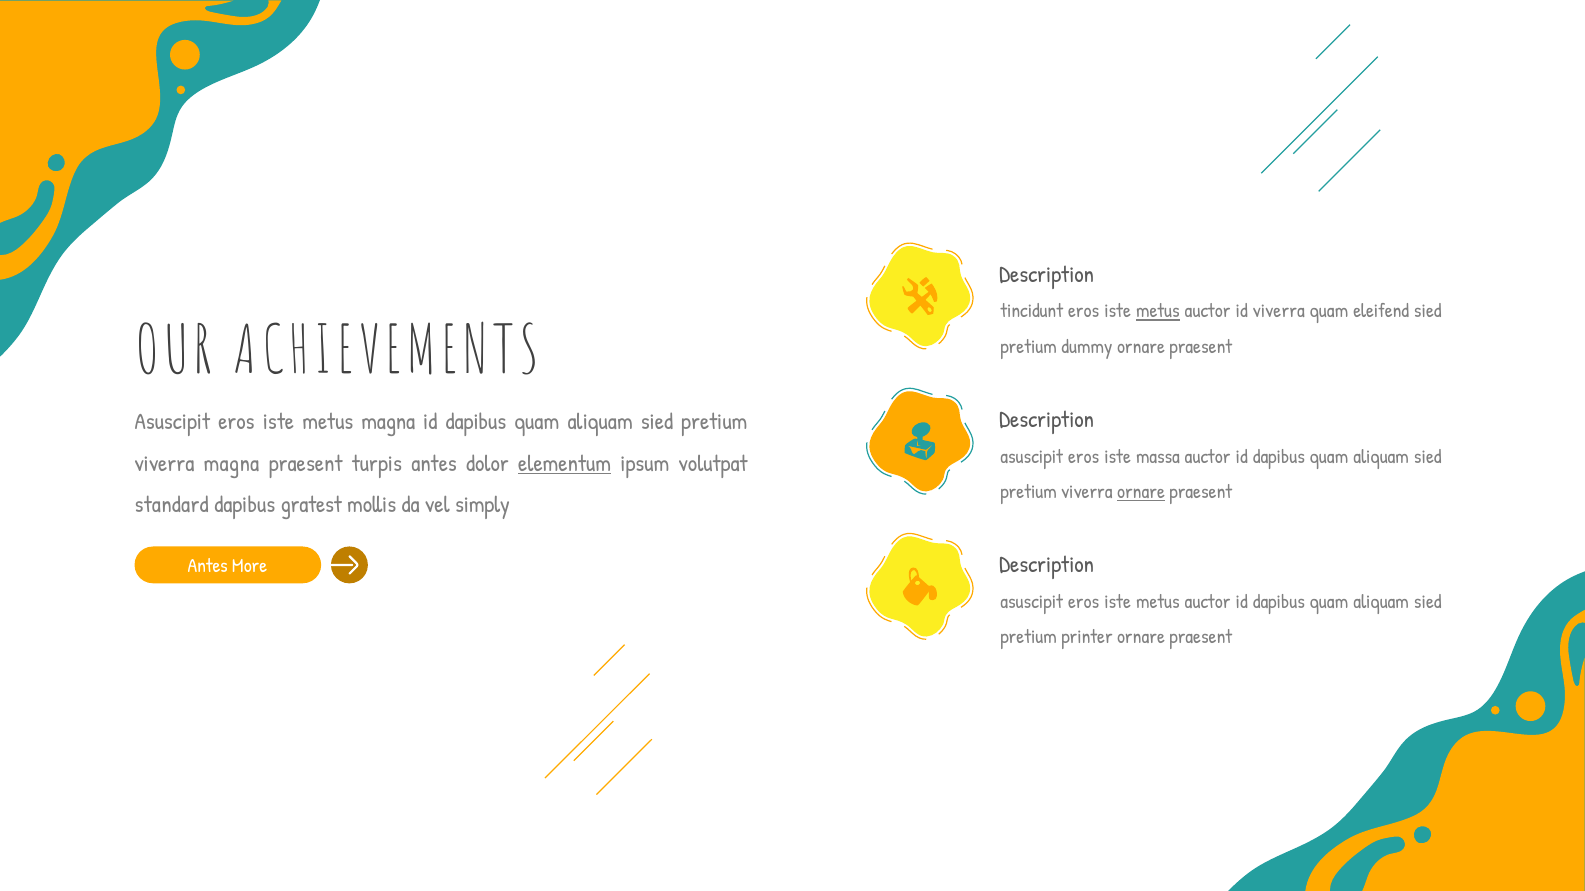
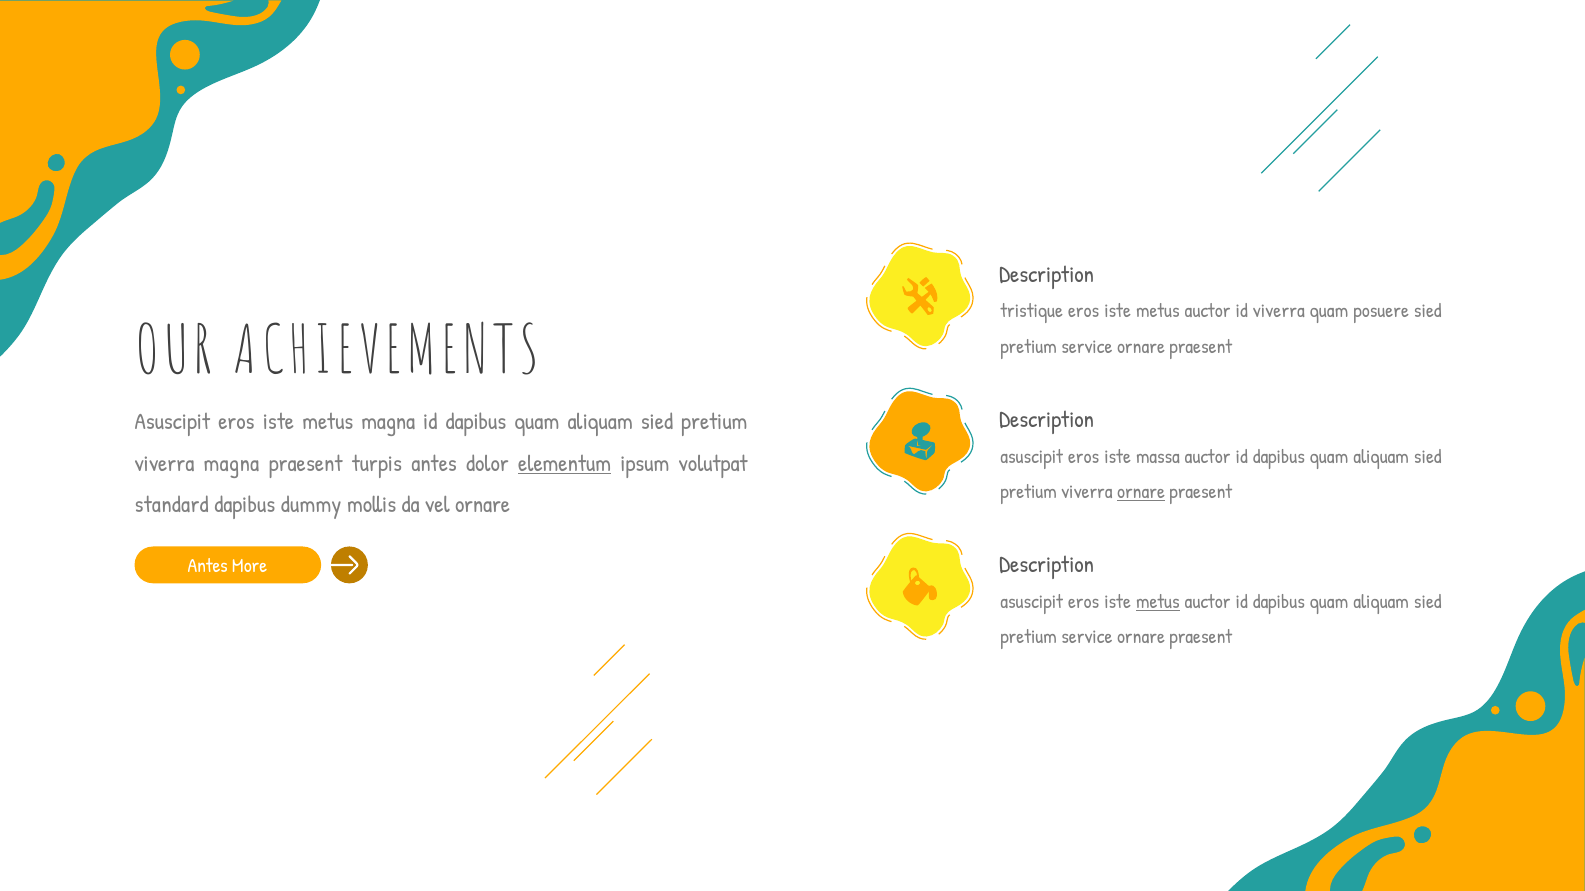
tincidunt: tincidunt -> tristique (1032, 312)
metus underline: present -> none (1158, 312)
eleifend: eleifend -> posuere (1381, 312)
dummy: dummy -> service (1087, 347)
gratest: gratest -> dummy (311, 506)
vel simply: simply -> ornare (482, 506)
metus underline: none -> present (1158, 602)
printer: printer -> service (1087, 638)
